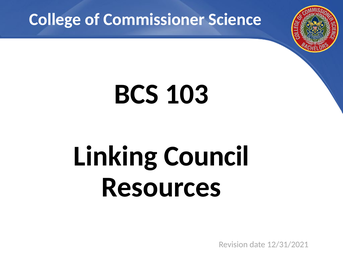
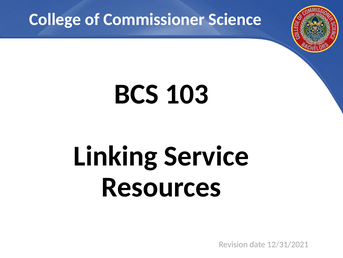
Council: Council -> Service (206, 156)
